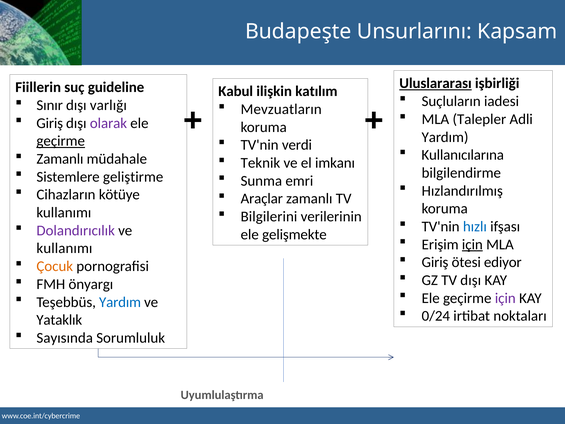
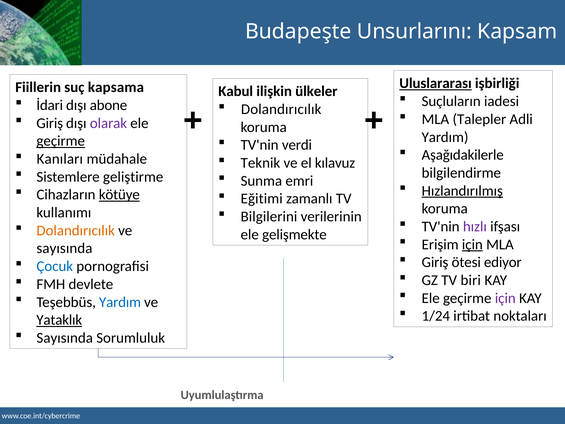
guideline: guideline -> kapsama (116, 87)
katılım: katılım -> ülkeler (316, 91)
Sınır: Sınır -> İdari (50, 105)
varlığı: varlığı -> abone (108, 105)
Mevzuatların: Mevzuatların -> Dolandırıcılık (281, 109)
Kullanıcılarına: Kullanıcılarına -> Aşağıdakilerle (463, 155)
Zamanlı: Zamanlı -> Kanıları (60, 159)
imkanı: imkanı -> kılavuz (335, 163)
Hızlandırılmış underline: none -> present (462, 191)
kötüye underline: none -> present (119, 195)
Araçlar: Araçlar -> Eğitimi (262, 199)
hızlı colour: blue -> purple (475, 226)
Dolandırıcılık colour: purple -> orange (76, 230)
kullanımı: kullanımı -> sayısında (64, 248)
Çocuk colour: orange -> blue (55, 266)
TV dışı: dışı -> biri (471, 280)
önyargı: önyargı -> devlete (91, 284)
0/24: 0/24 -> 1/24 (436, 316)
Yataklık underline: none -> present (59, 320)
